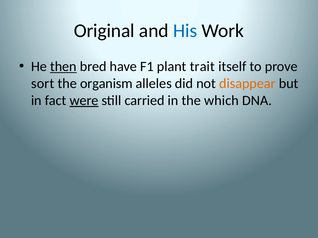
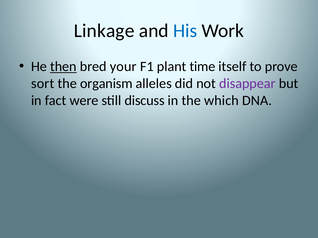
Original: Original -> Linkage (104, 31)
have: have -> your (123, 67)
trait: trait -> time (202, 67)
disappear colour: orange -> purple (247, 84)
were underline: present -> none (84, 101)
carried: carried -> discuss (145, 101)
